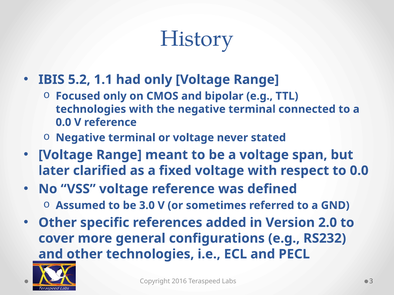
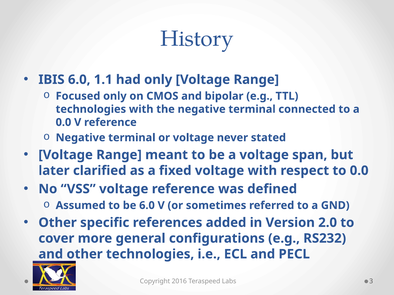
IBIS 5.2: 5.2 -> 6.0 (79, 80)
be 3.0: 3.0 -> 6.0 (147, 206)
